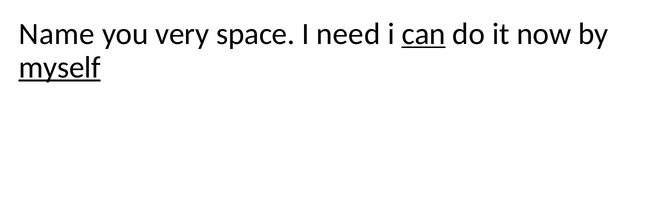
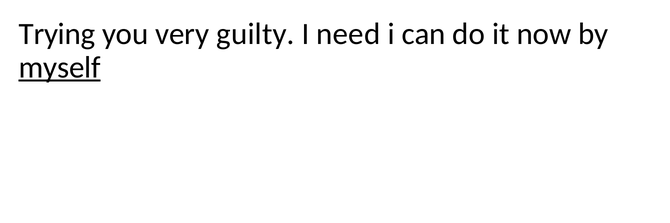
Name: Name -> Trying (57, 34)
space: space -> guilty (255, 34)
can underline: present -> none (424, 34)
